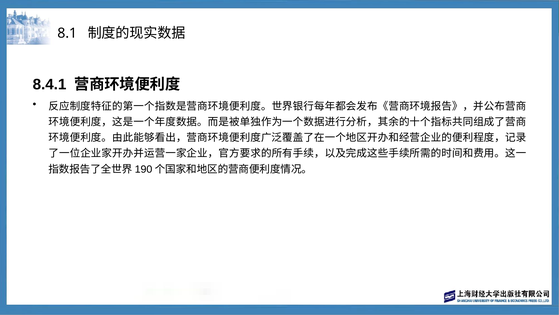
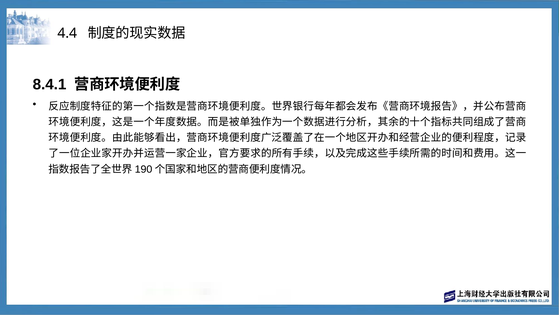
8.1: 8.1 -> 4.4 (67, 33)
